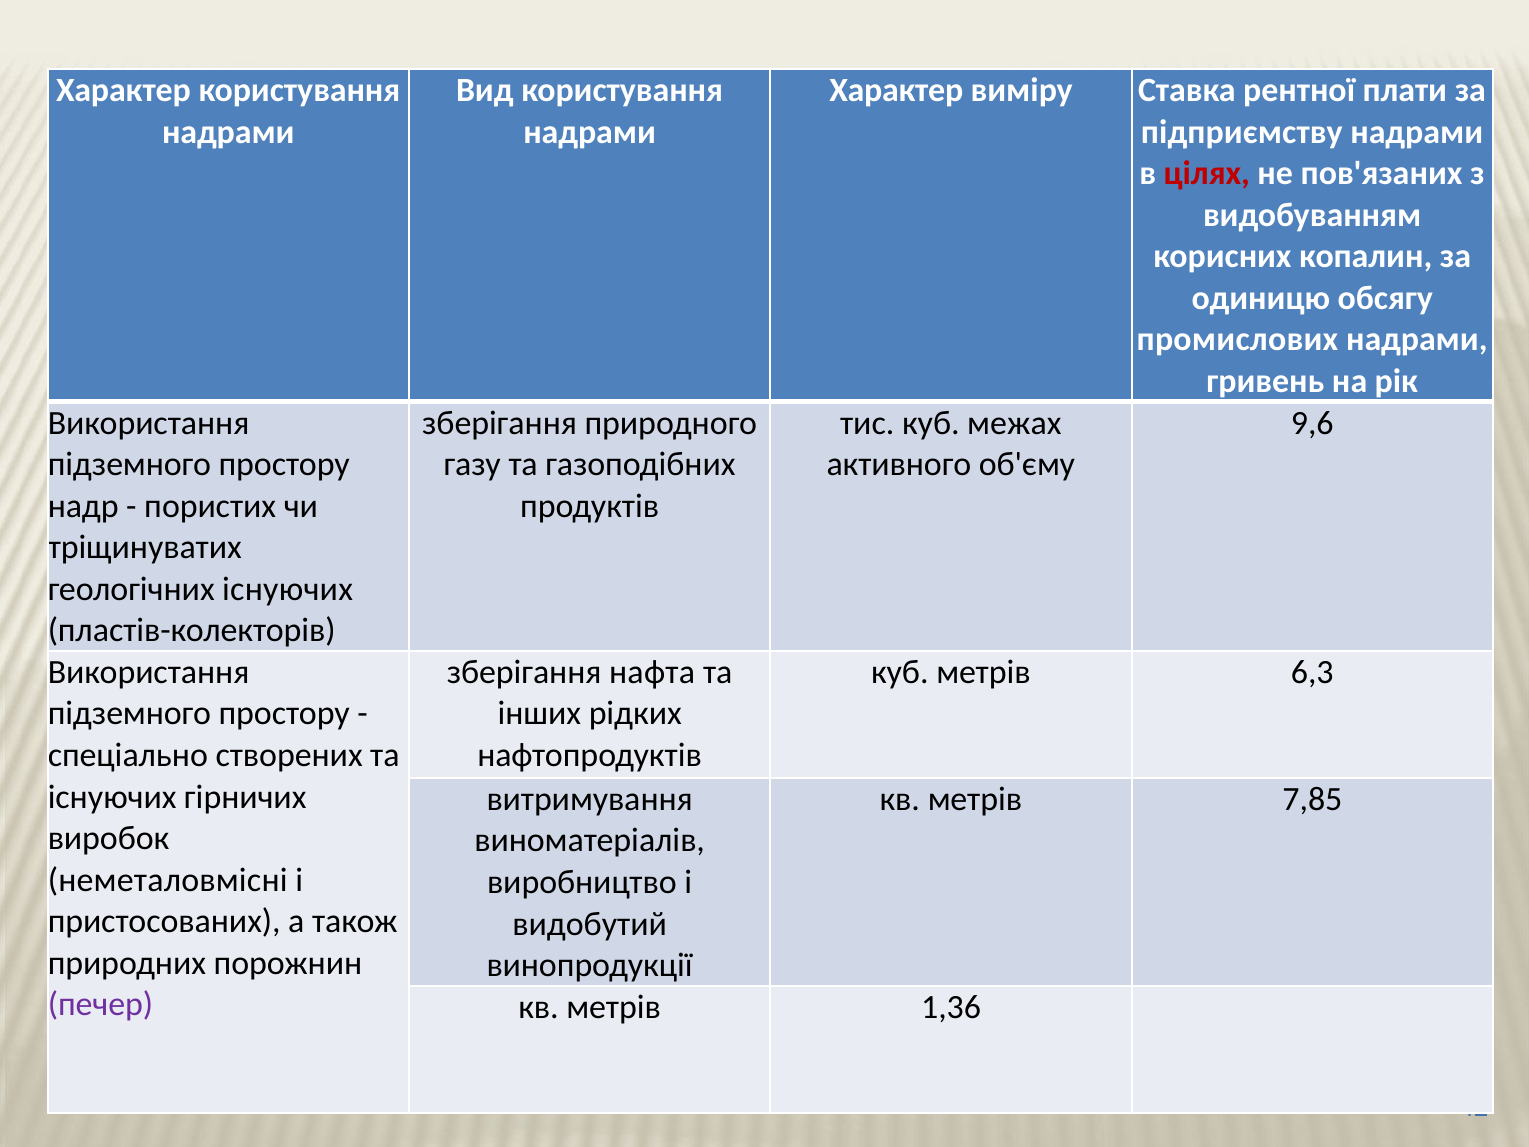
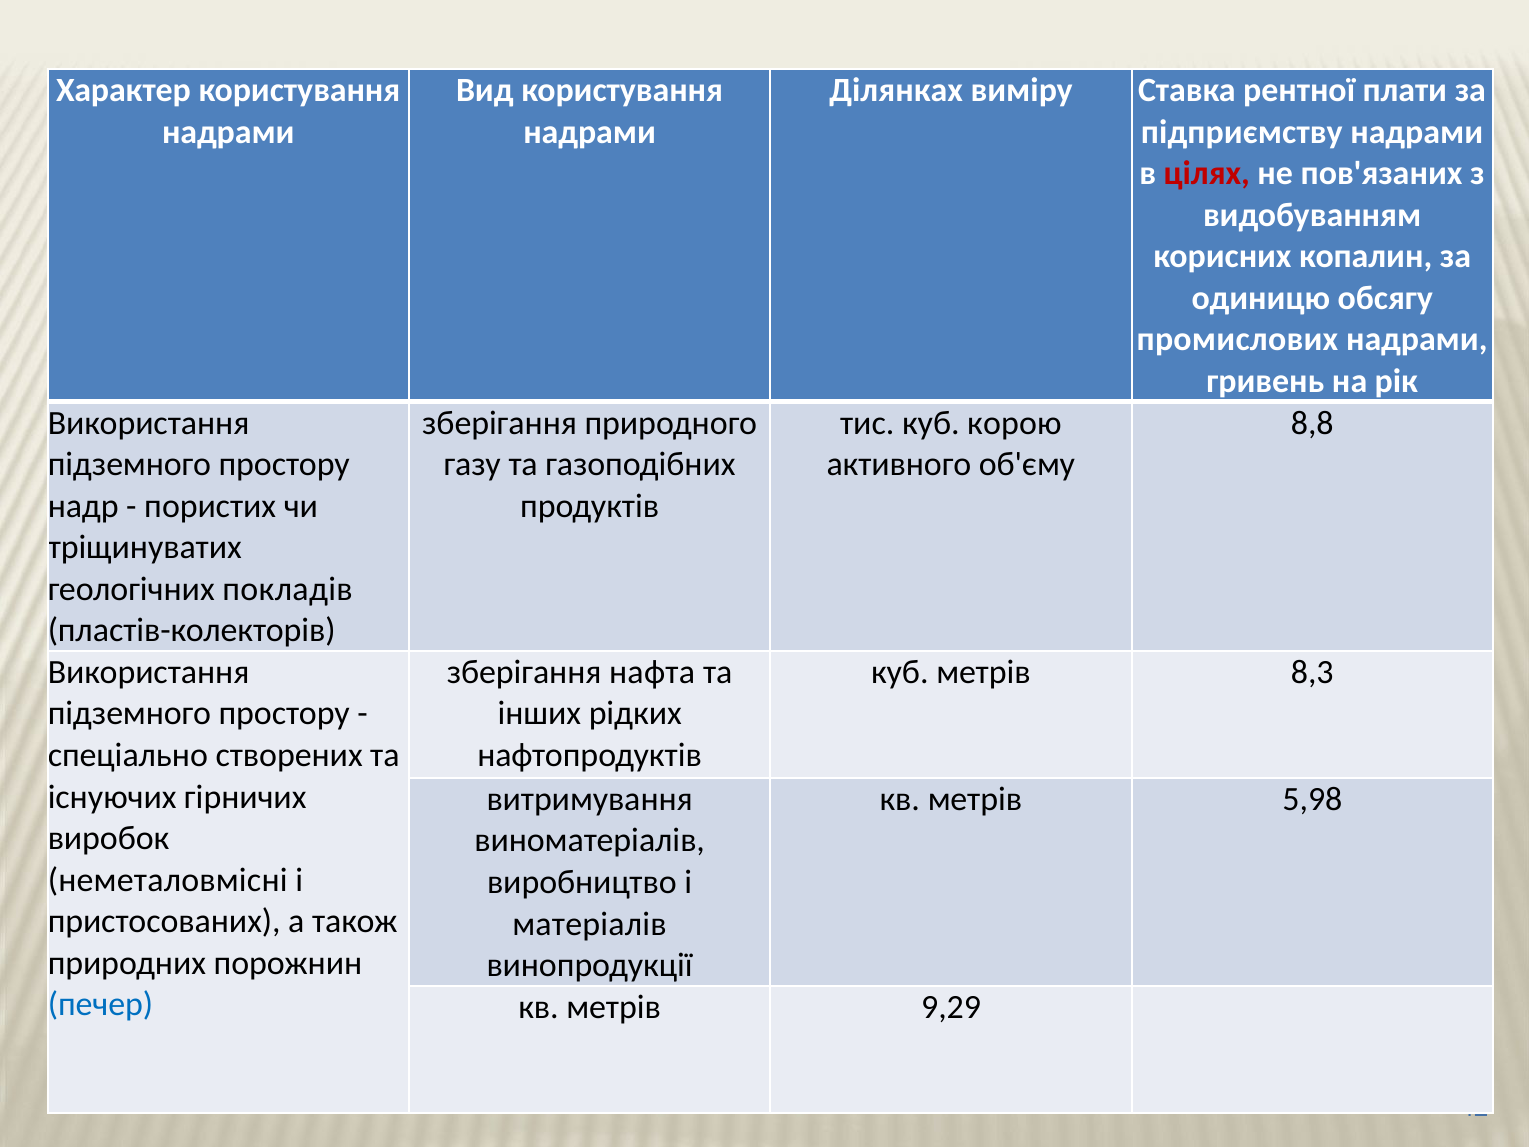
Характер: Характер -> Ділянках (896, 90)
межах: межах -> корою (1014, 423)
9,6: 9,6 -> 8,8 (1312, 423)
геологічних існуючих: існуючих -> покладів (288, 589)
6,3: 6,3 -> 8,3 (1312, 672)
7,85: 7,85 -> 5,98 (1312, 799)
видобутий: видобутий -> матеріалів (590, 924)
печер colour: purple -> blue (101, 1004)
1,36: 1,36 -> 9,29 (951, 1007)
